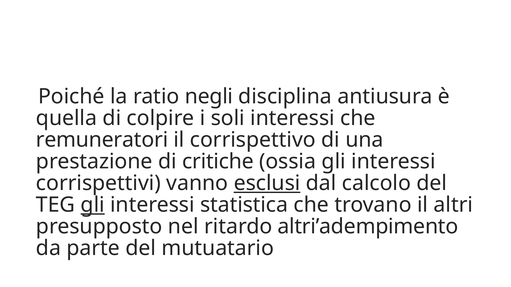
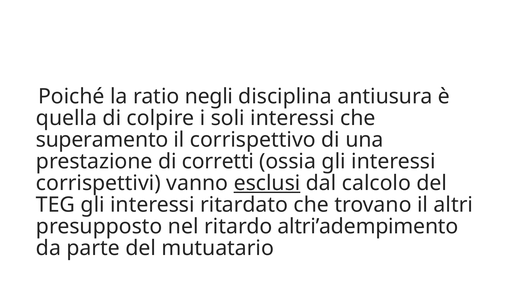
remuneratori: remuneratori -> superamento (102, 140)
critiche: critiche -> corretti (218, 162)
gli underline: present -> none (93, 205)
statistica: statistica -> ritardato (244, 205)
